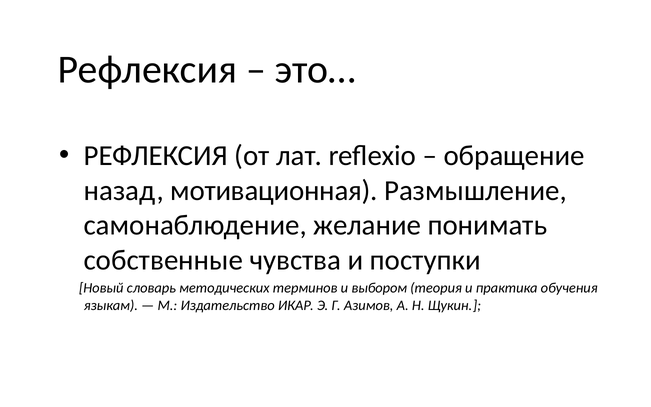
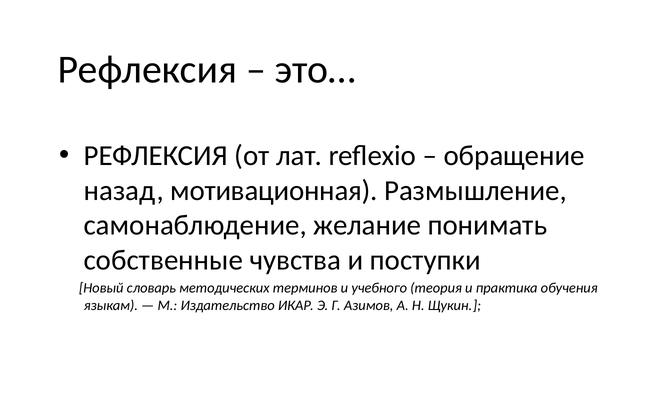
выбором: выбором -> учебного (379, 288)
